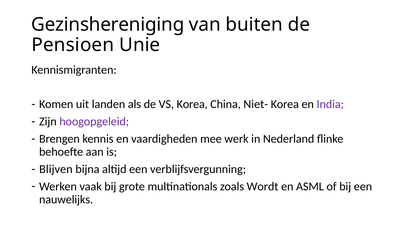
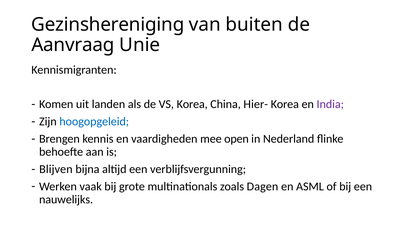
Pensioen: Pensioen -> Aanvraag (73, 45)
Niet-: Niet- -> Hier- (256, 104)
hoogopgeleid colour: purple -> blue (94, 121)
werk: werk -> open (237, 139)
Wordt: Wordt -> Dagen (263, 186)
